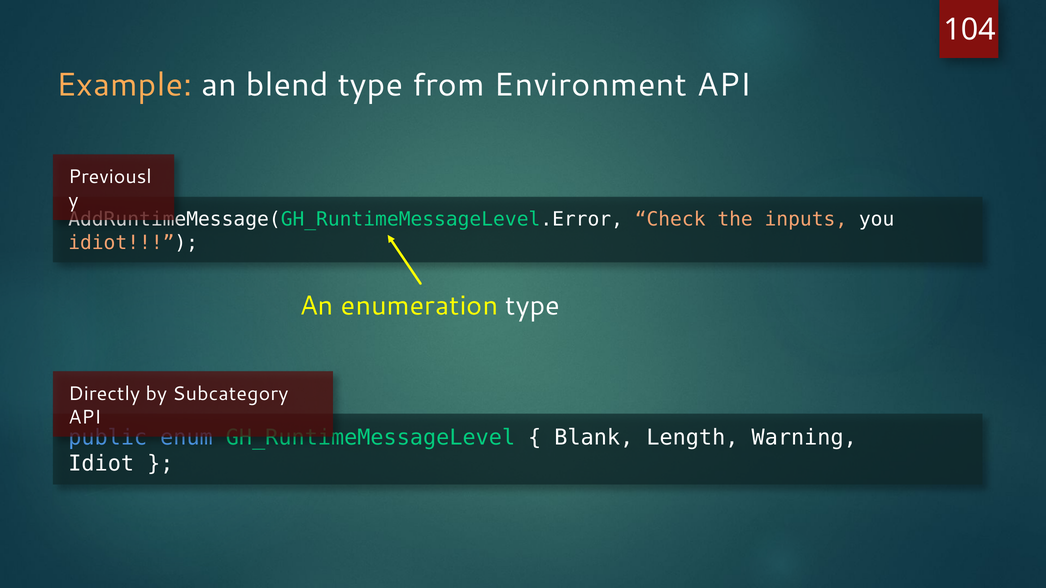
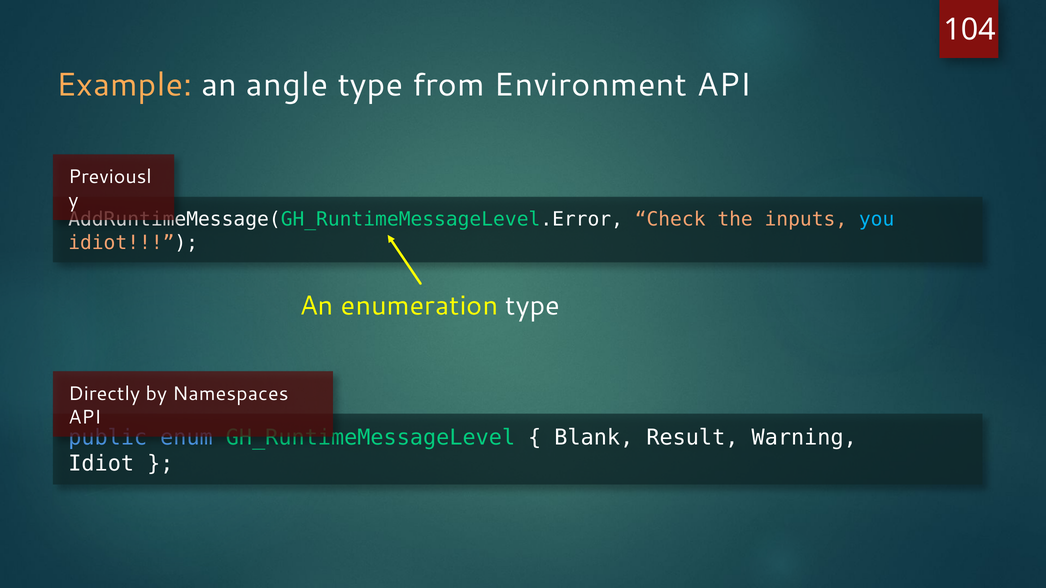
blend: blend -> angle (287, 85)
you colour: white -> light blue (877, 219)
Subcategory: Subcategory -> Namespaces (230, 394)
Length: Length -> Result (692, 438)
